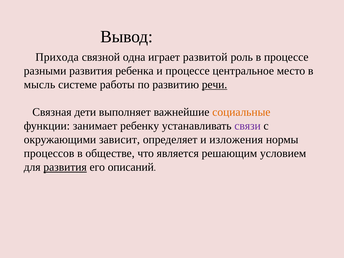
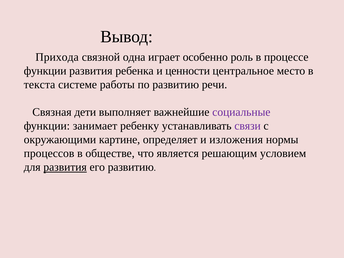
развитой: развитой -> особенно (205, 57)
разными: разными -> функции (45, 71)
и процессе: процессе -> ценности (188, 71)
мысль: мысль -> текста (40, 85)
речи underline: present -> none (215, 85)
социальные colour: orange -> purple (241, 112)
зависит: зависит -> картине (120, 140)
его описаний: описаний -> развитию (131, 167)
